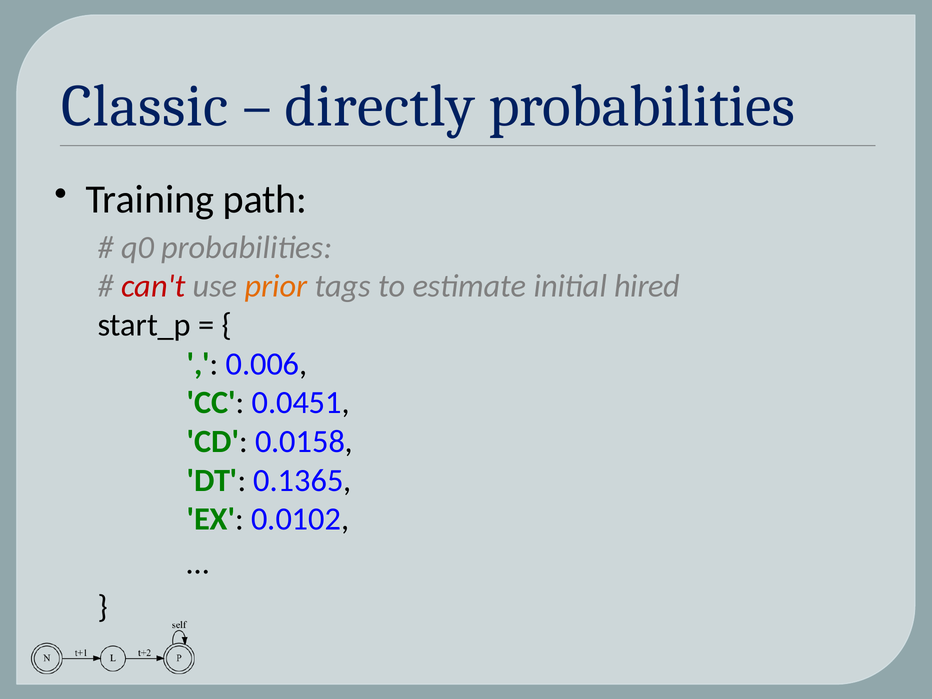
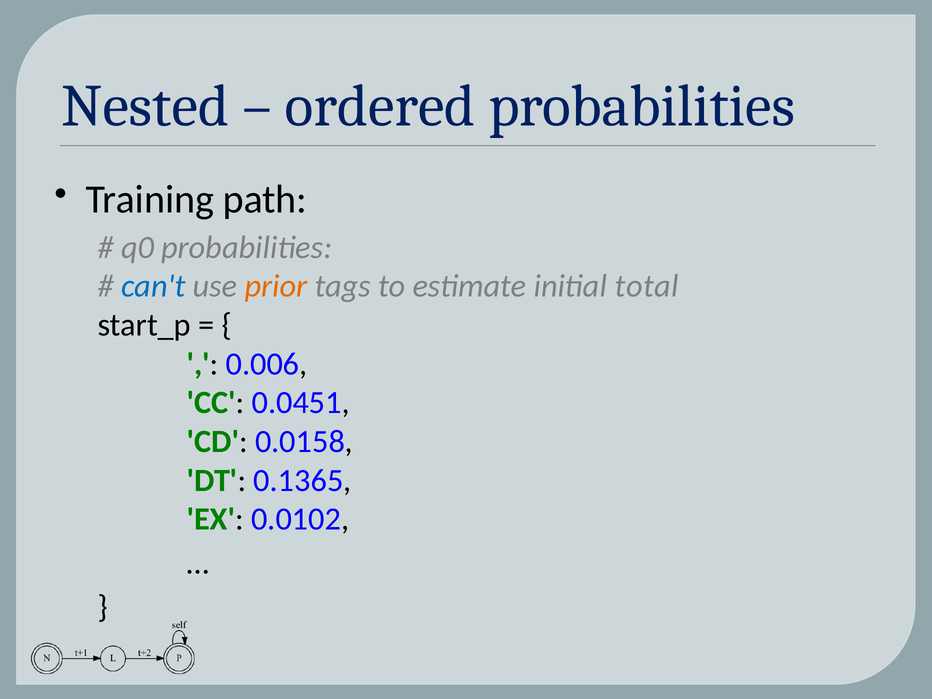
Classic: Classic -> Nested (145, 106)
directly: directly -> ordered (380, 106)
can't colour: red -> blue (153, 286)
hired: hired -> total (647, 286)
